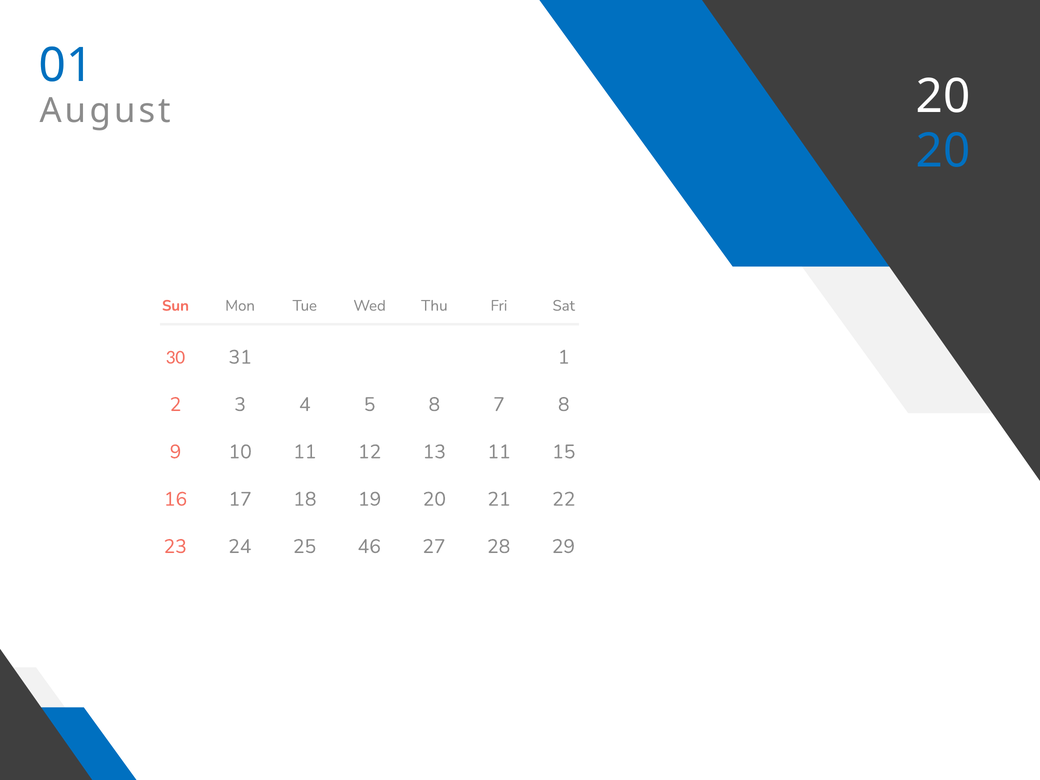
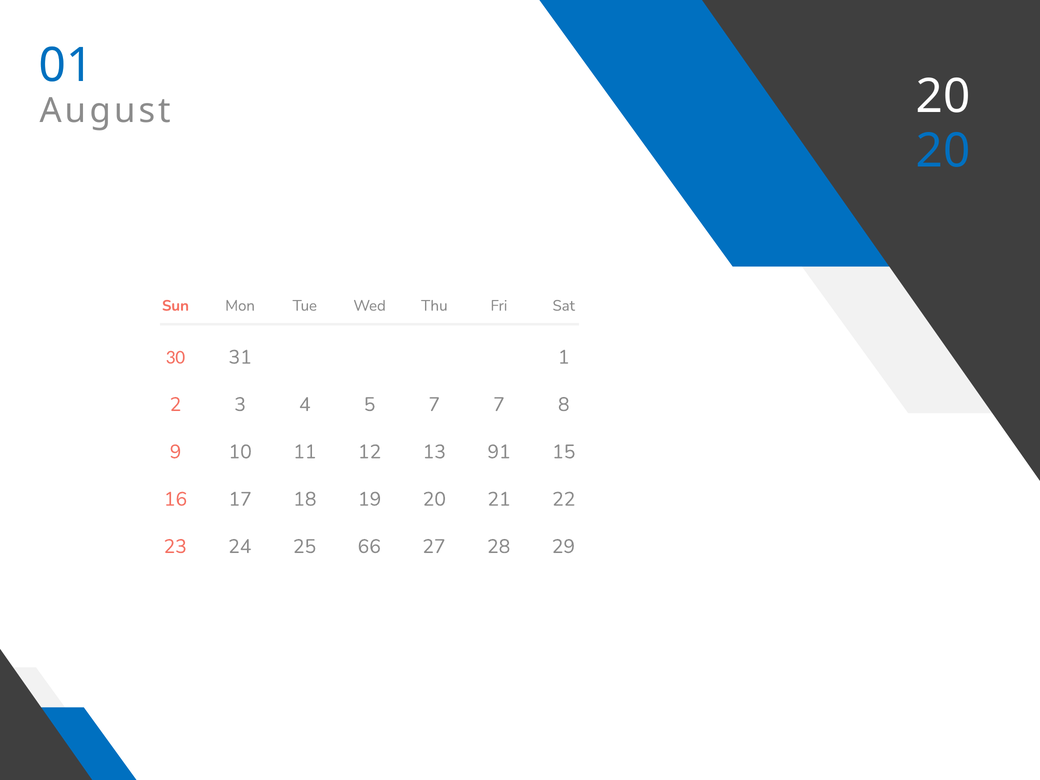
5 8: 8 -> 7 (434, 405)
13 11: 11 -> 91 (499, 452)
46: 46 -> 66 (369, 547)
